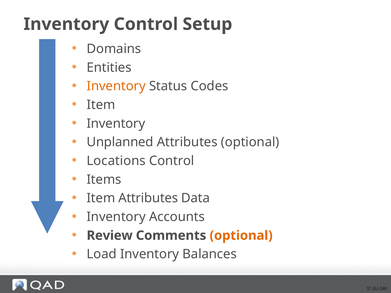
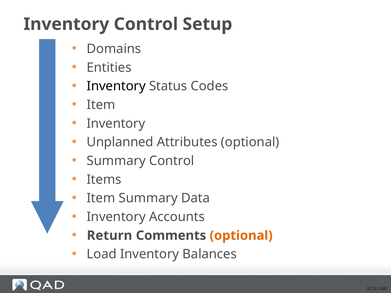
Inventory colour: orange -> black (116, 86)
Locations: Locations -> Summary (116, 161)
Item Attributes: Attributes -> Summary (148, 198)
Review: Review -> Return (109, 236)
